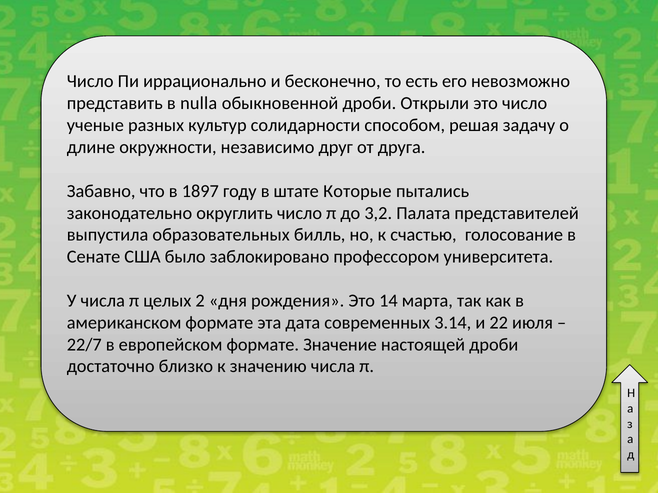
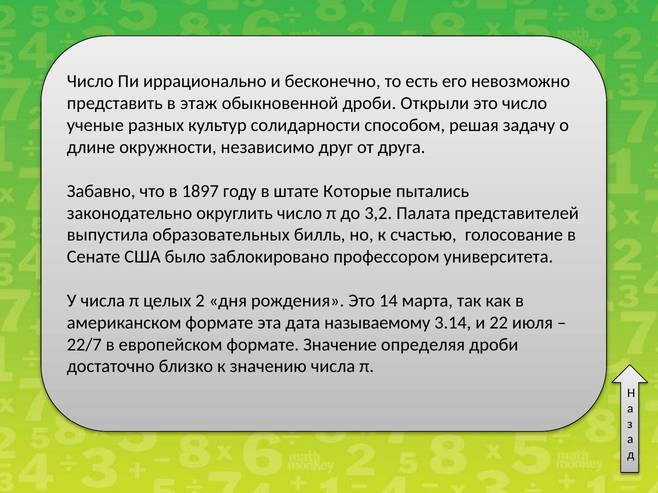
nulla: nulla -> этаж (199, 103)
современных: современных -> называемому (377, 323)
настоящей: настоящей -> определяя (423, 345)
